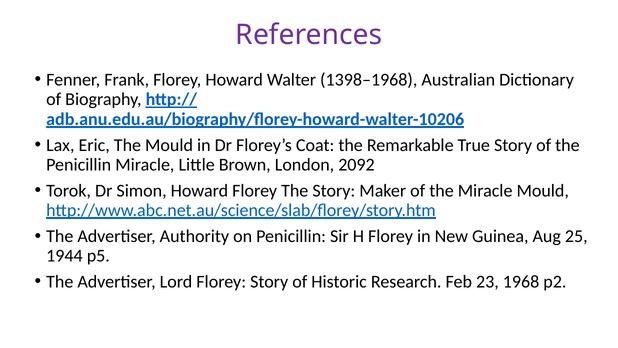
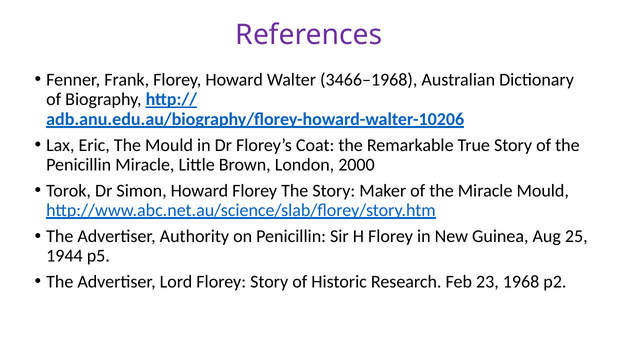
1398–1968: 1398–1968 -> 3466–1968 (369, 80)
2092: 2092 -> 2000 (356, 164)
